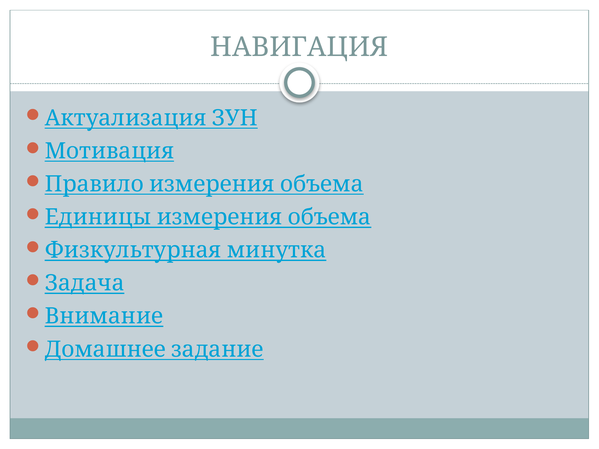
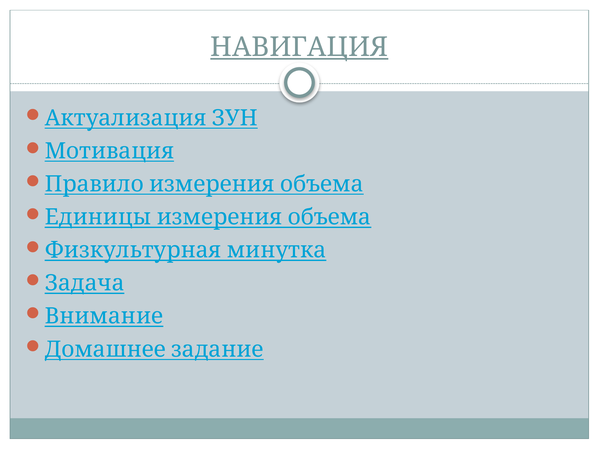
НАВИГАЦИЯ underline: none -> present (299, 47)
